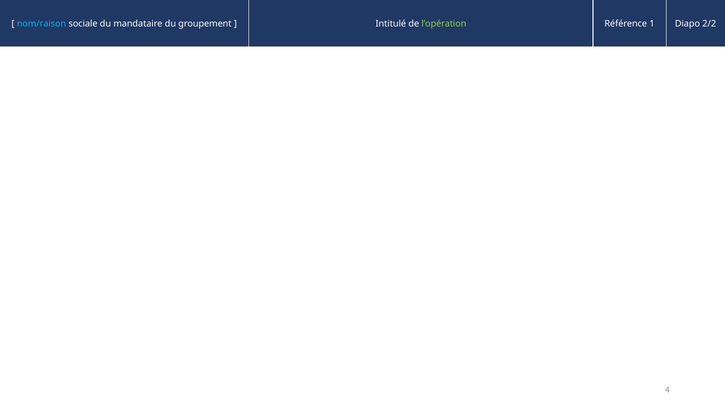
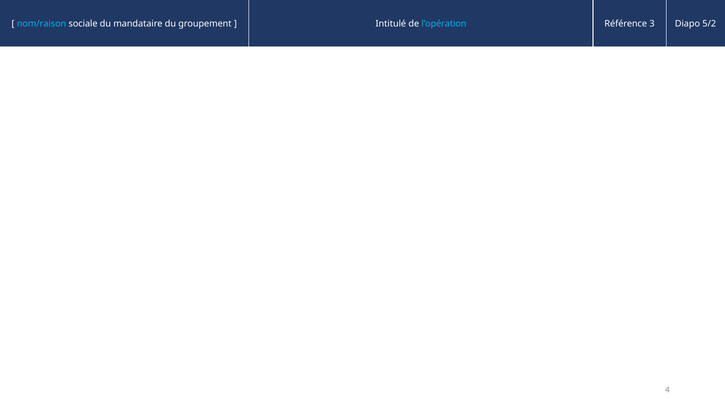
l’opération colour: light green -> light blue (444, 24)
1: 1 -> 3 (652, 24)
2/2: 2/2 -> 5/2 (709, 24)
